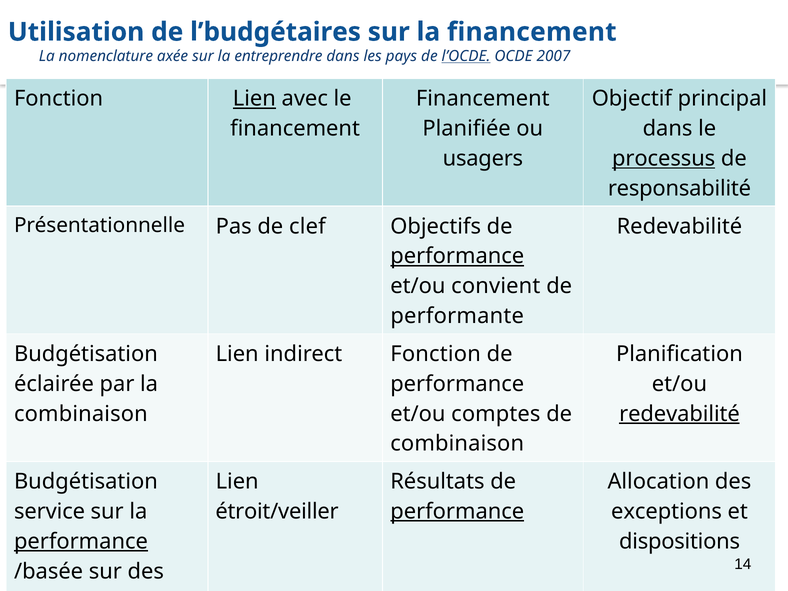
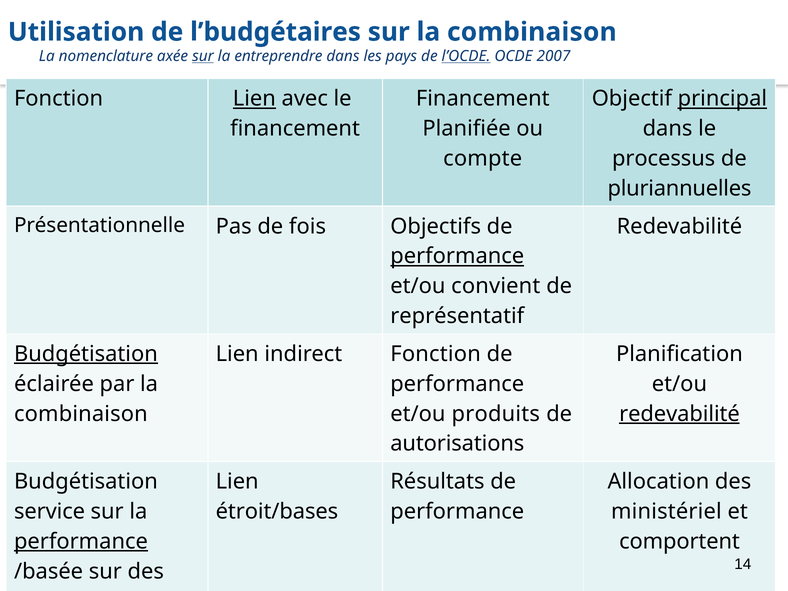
sur la financement: financement -> combinaison (532, 32)
sur underline: none -> present (203, 56)
principal underline: none -> present (722, 99)
usagers: usagers -> compte (483, 159)
processus underline: present -> none (664, 159)
responsabilité: responsabilité -> pluriannuelles (679, 189)
clef: clef -> fois (307, 226)
performante: performante -> représentatif (457, 316)
Budgétisation underline: none -> present (86, 354)
comptes: comptes -> produits (496, 414)
combinaison: combinaison -> autorisations (457, 444)
étroit/veiller: étroit/veiller -> étroit/bases (277, 511)
performance underline: present -> none (457, 511)
exceptions: exceptions -> ministériel (666, 511)
dispositions: dispositions -> comportent (680, 541)
